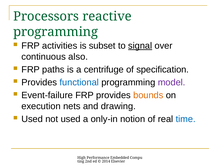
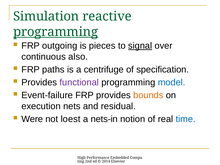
Processors: Processors -> Simulation (46, 16)
programming underline: none -> present (56, 32)
activities: activities -> outgoing (60, 46)
subset: subset -> pieces (102, 46)
functional colour: blue -> purple (79, 82)
model colour: purple -> blue (172, 82)
drawing: drawing -> residual (118, 106)
Used: Used -> Were (32, 119)
not used: used -> loest (71, 119)
only-in: only-in -> nets-in (104, 119)
